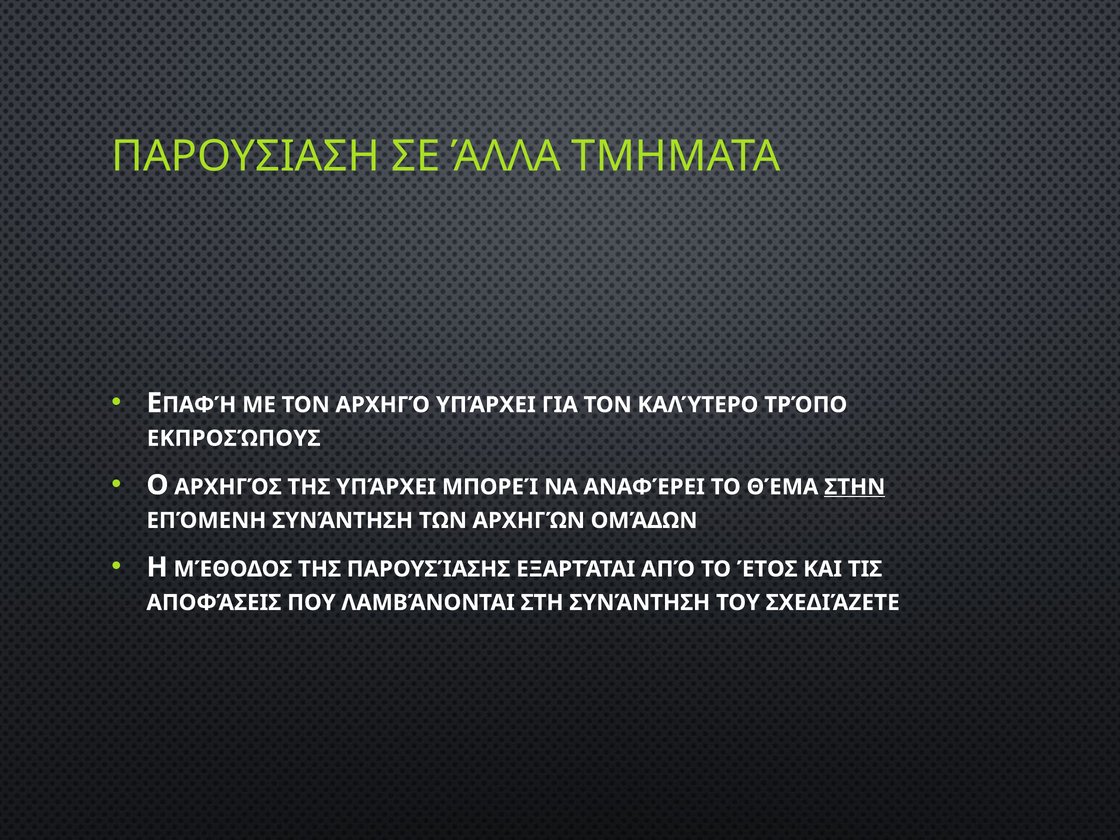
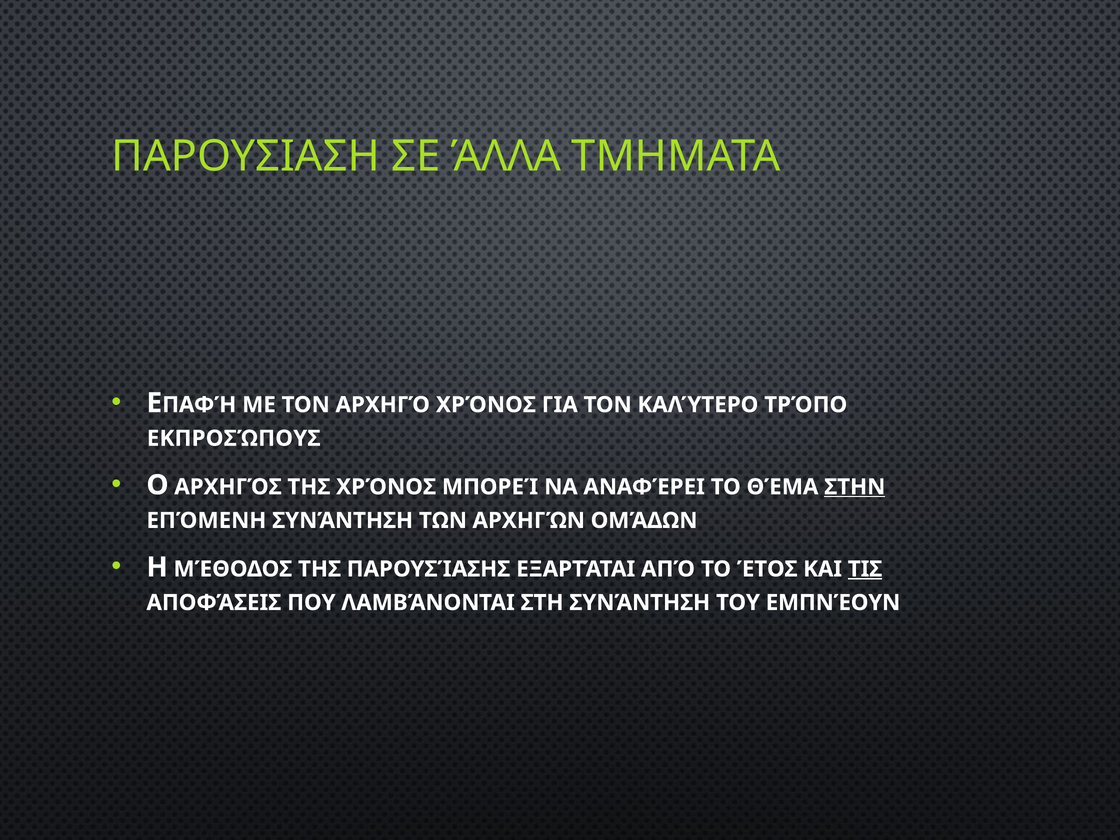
ΑΡΧΗΓΌ ΥΠΆΡΧΕΙ: ΥΠΆΡΧΕΙ -> ΧΡΌΝΟΣ (486, 405)
ΤΗΣ ΥΠΆΡΧΕΙ: ΥΠΆΡΧΕΙ -> ΧΡΌΝΟΣ (386, 487)
ΤΙΣ underline: none -> present (865, 569)
ΣΧΕΔΙΆΖΕΤΕ: ΣΧΕΔΙΆΖΕΤΕ -> ΕΜΠΝΈΟΥΝ (833, 603)
